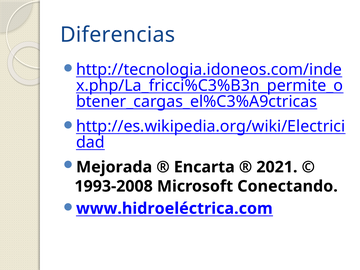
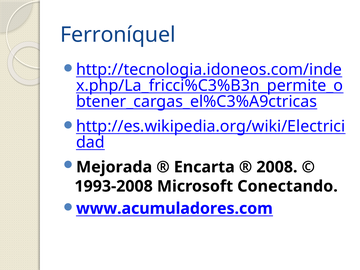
Diferencias: Diferencias -> Ferroníquel (118, 35)
2021: 2021 -> 2008 (277, 167)
www.hidroeléctrica.com: www.hidroeléctrica.com -> www.acumuladores.com (174, 208)
